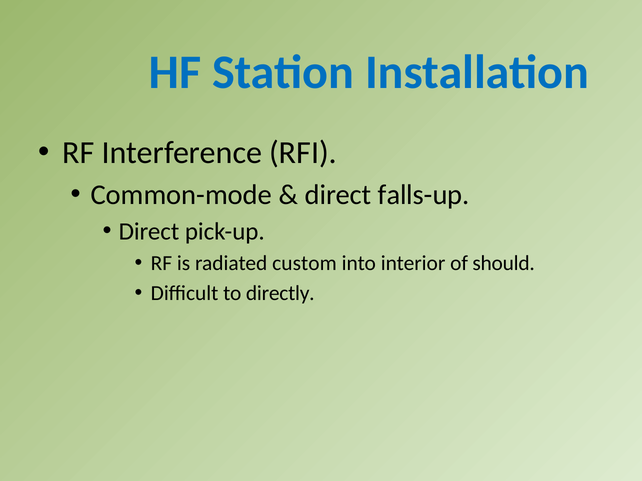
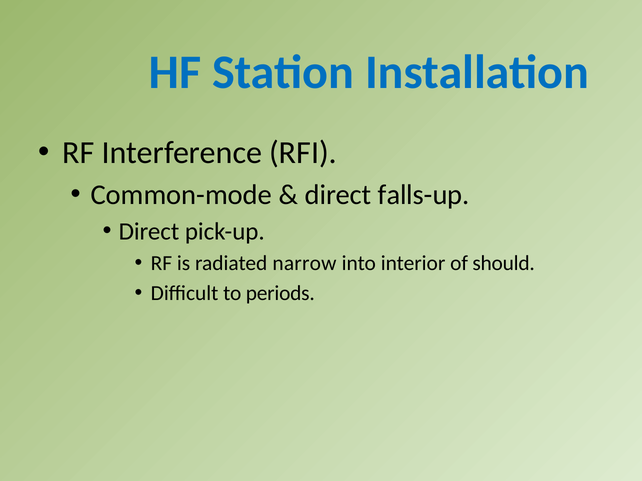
custom: custom -> narrow (304, 264)
directly: directly -> periods (280, 294)
